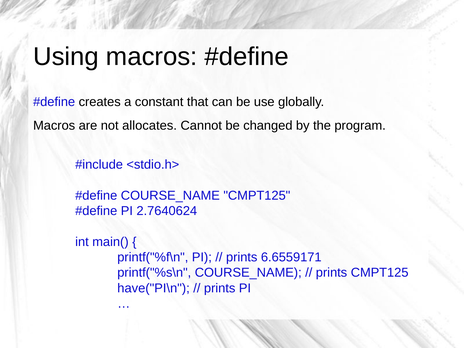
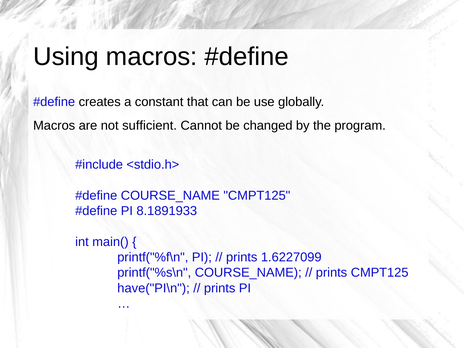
allocates: allocates -> sufficient (150, 126)
2.7640624: 2.7640624 -> 8.1891933 (167, 211)
6.6559171: 6.6559171 -> 1.6227099 (291, 257)
